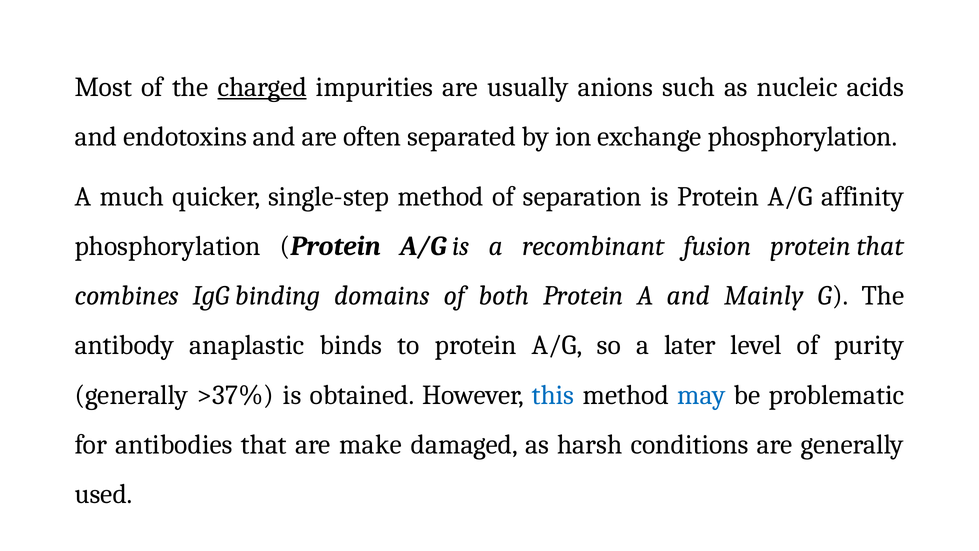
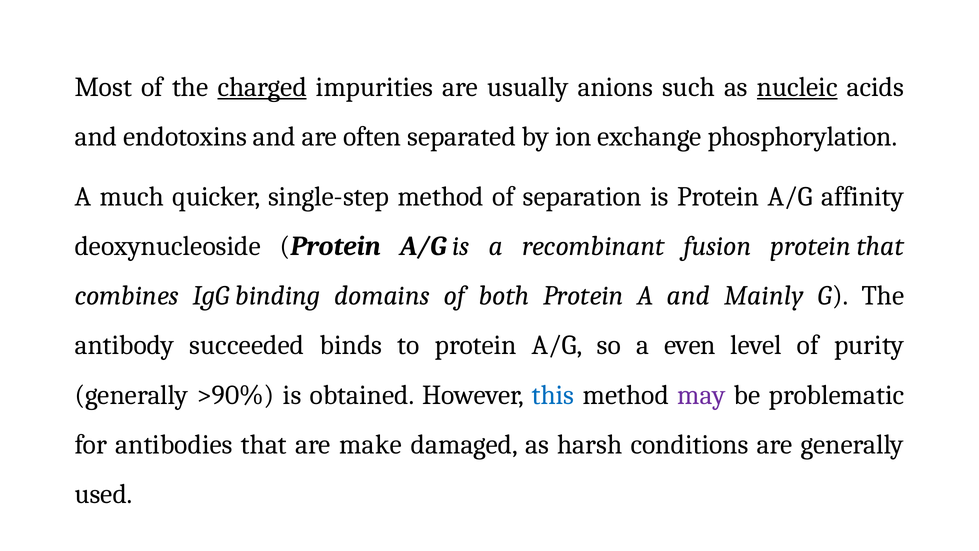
nucleic underline: none -> present (797, 87)
phosphorylation: phosphorylation -> deoxynucleoside (168, 246)
anaplastic: anaplastic -> succeeded (247, 345)
later: later -> even (690, 345)
>37%: >37% -> >90% (236, 395)
may colour: blue -> purple (702, 395)
